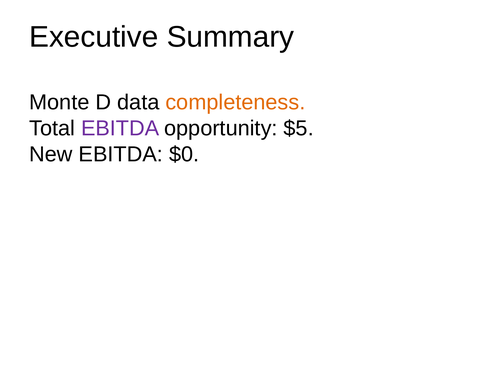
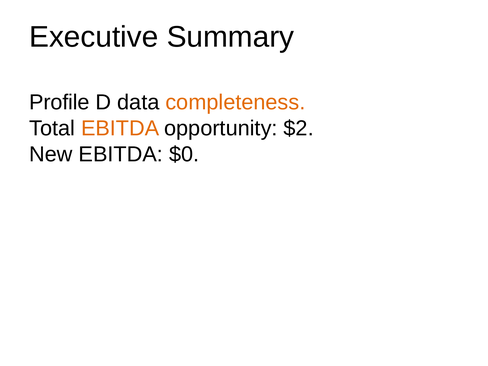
Monte: Monte -> Profile (59, 102)
EBITDA colour: purple -> orange (120, 128)
$5: $5 -> $2 (299, 128)
